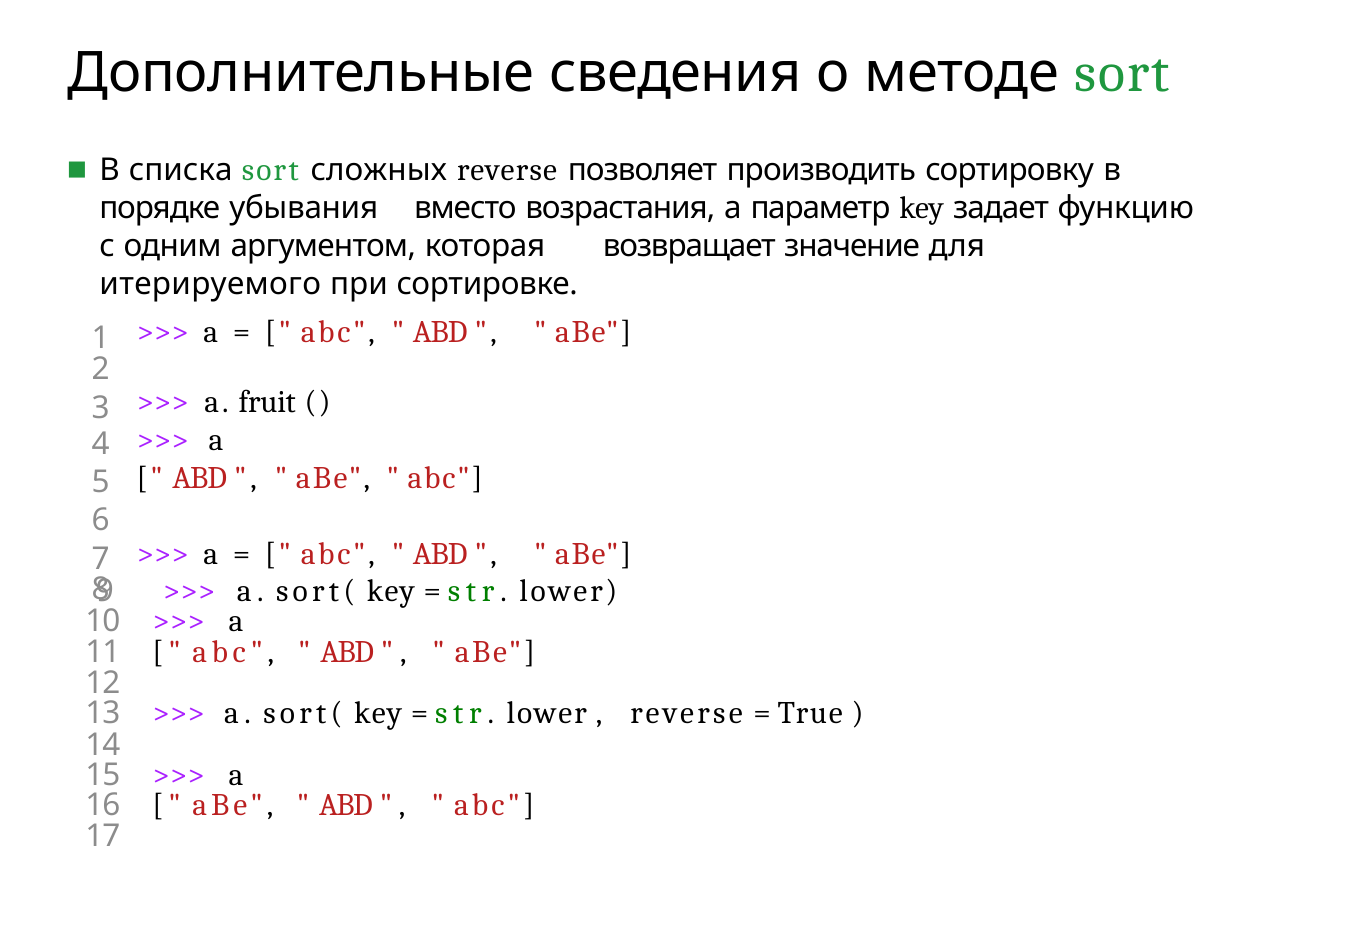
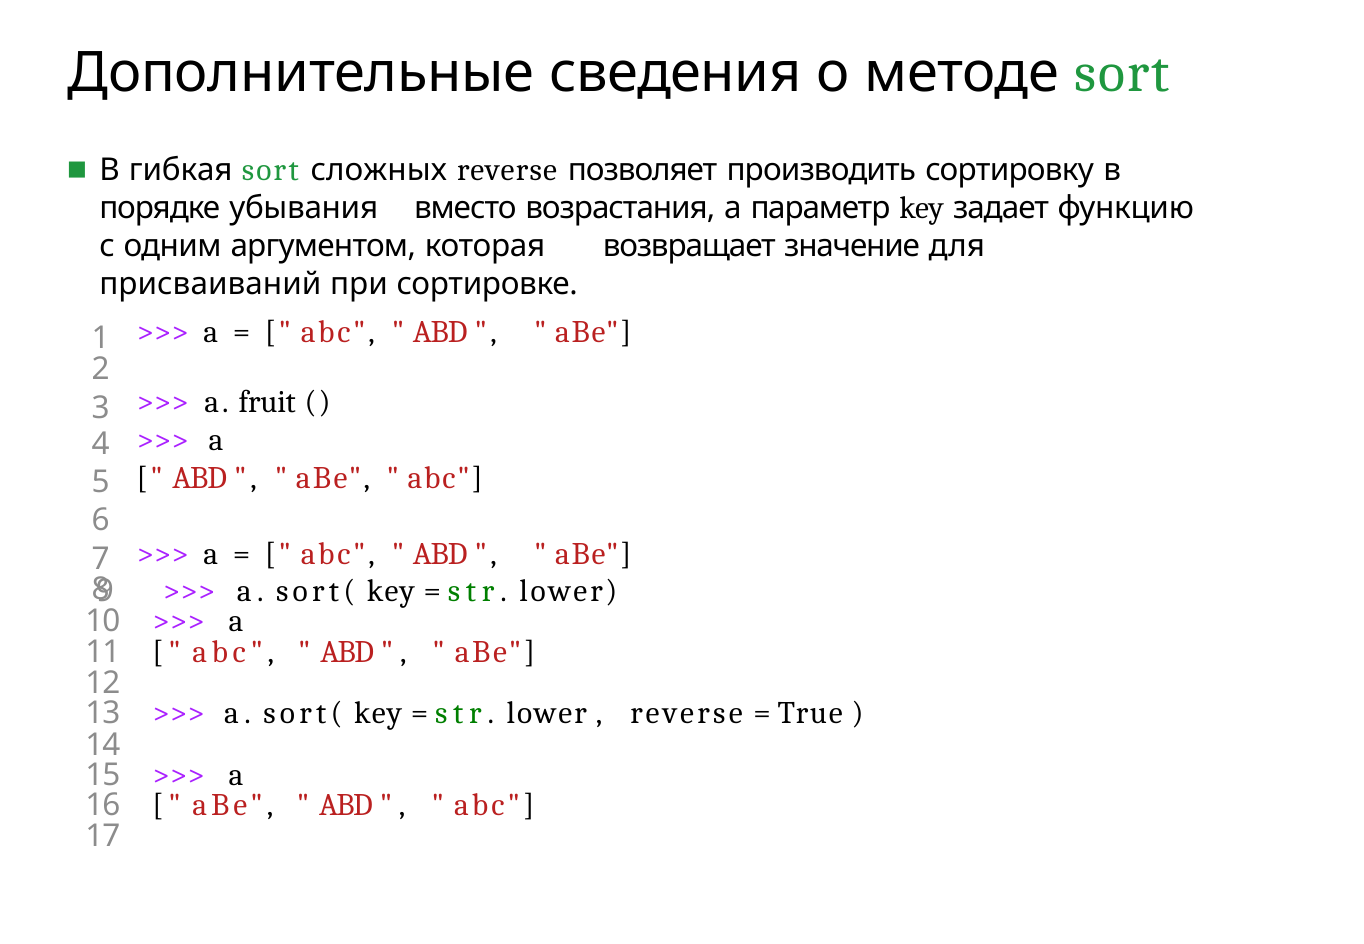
списка: списка -> гибкая (181, 170)
итерируемого: итерируемого -> присваиваний (210, 284)
